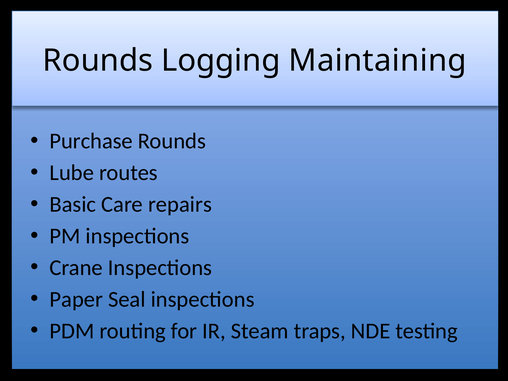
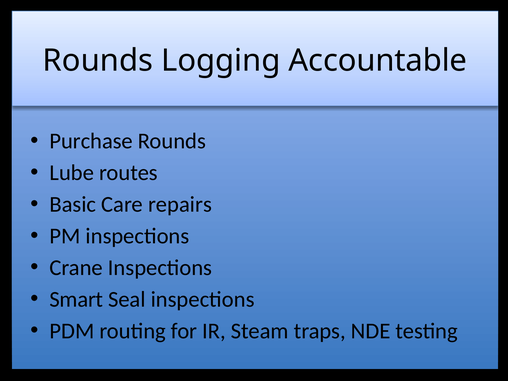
Maintaining: Maintaining -> Accountable (378, 61)
Paper: Paper -> Smart (76, 299)
